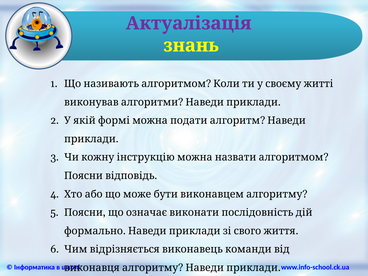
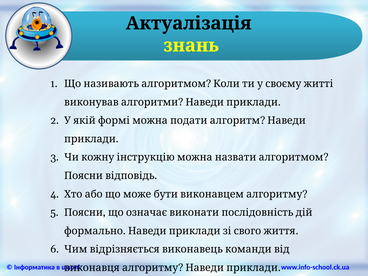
Актуалізація colour: purple -> black (189, 23)
